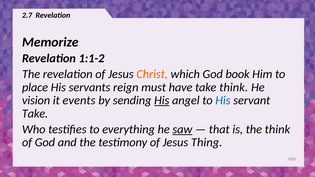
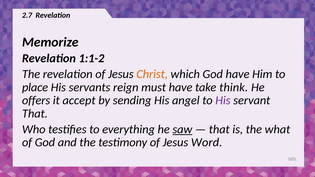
God book: book -> have (238, 74)
vision: vision -> offers (36, 101)
events: events -> accept (79, 101)
His underline: present -> none (162, 101)
His colour: blue -> purple (223, 101)
Take: Take -> That (35, 114)
the think: think -> what (277, 130)
Thing: Thing -> Word (207, 143)
